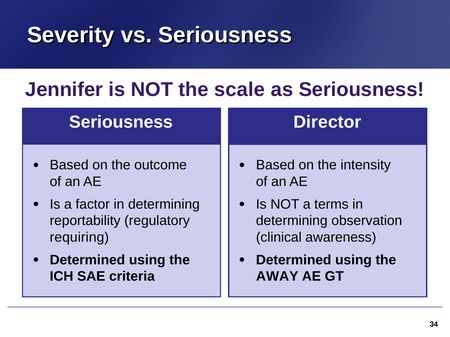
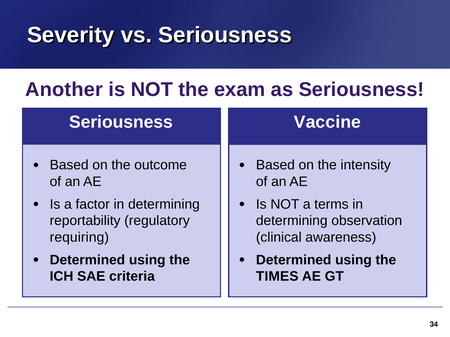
Jennifer: Jennifer -> Another (64, 90)
scale: scale -> exam (240, 90)
Director: Director -> Vaccine (327, 122)
AWAY: AWAY -> TIMES (277, 277)
